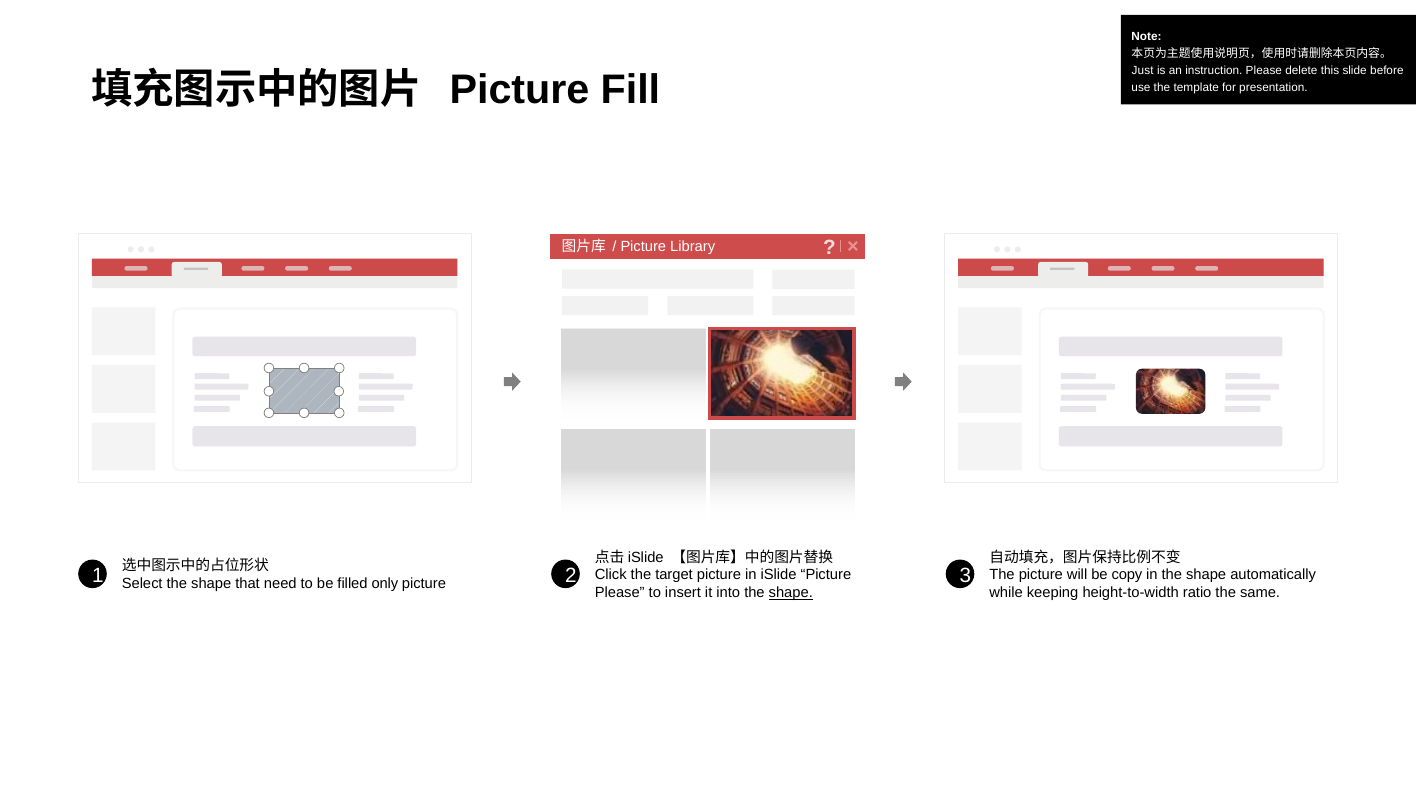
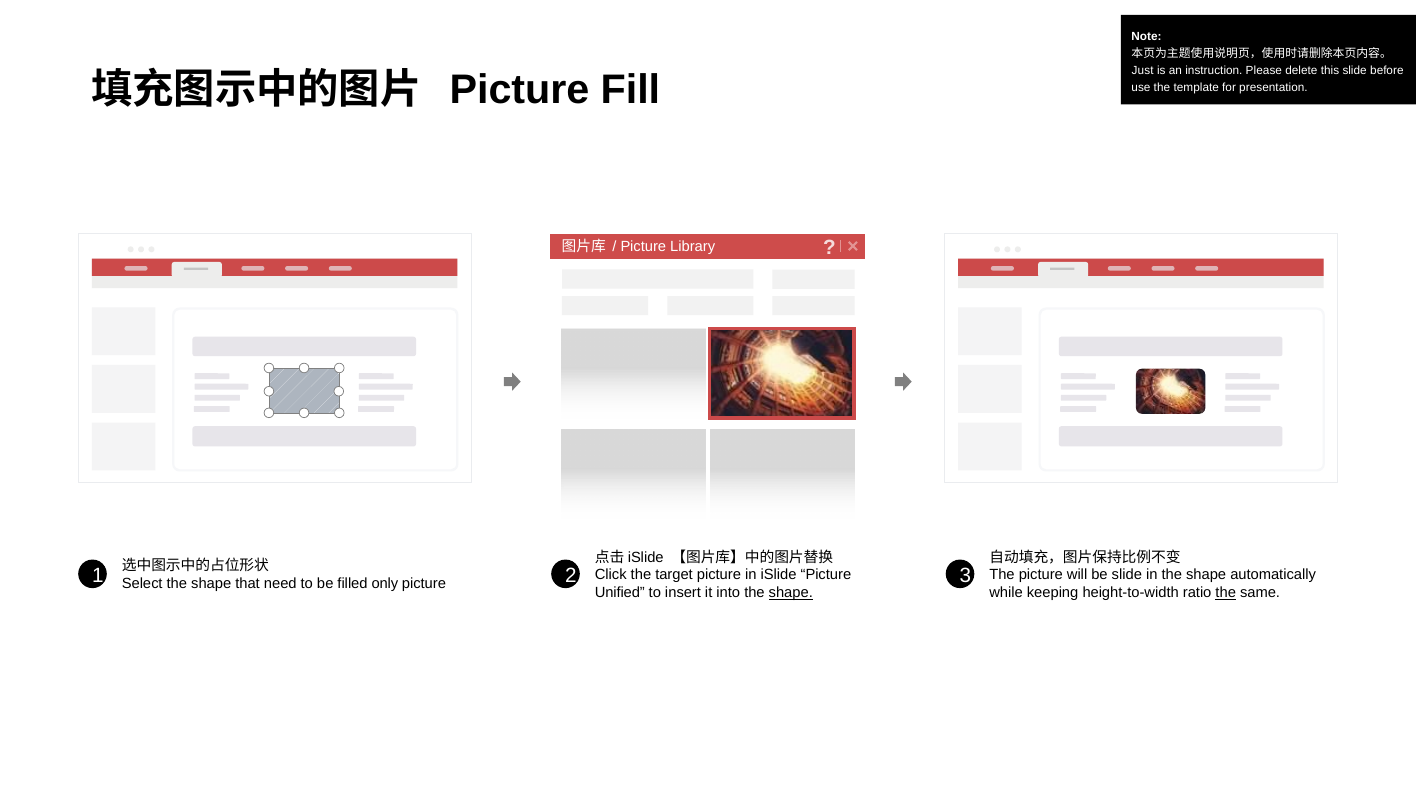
be copy: copy -> slide (1127, 575)
Please: Please -> Unified (620, 593)
the underline: none -> present (1226, 593)
